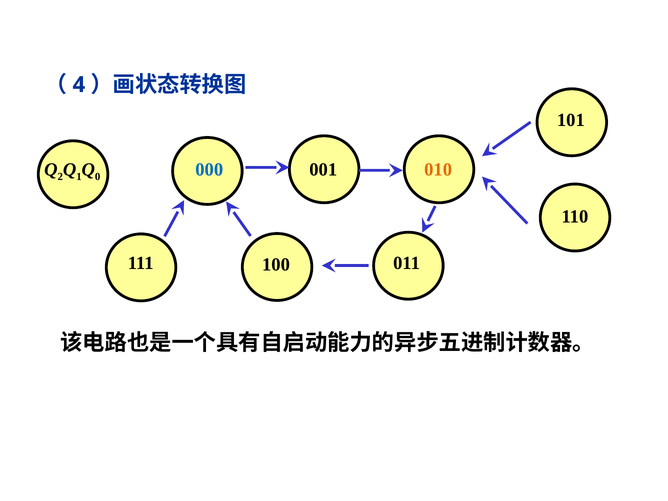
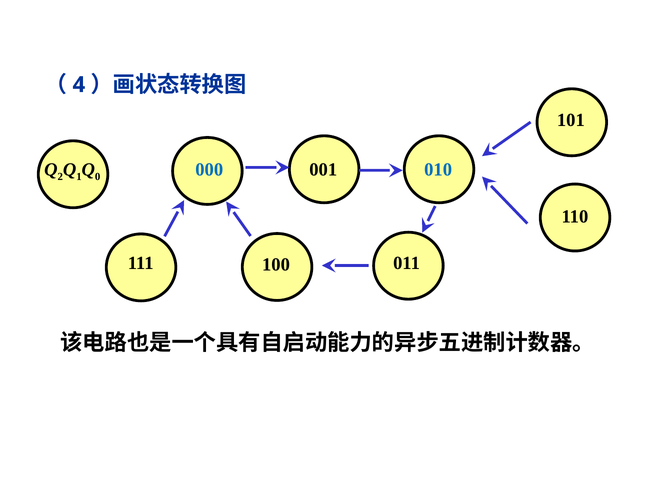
010 colour: orange -> blue (438, 169)
